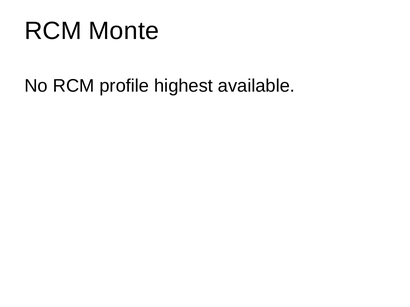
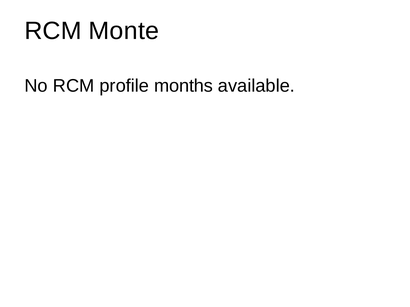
highest: highest -> months (184, 86)
